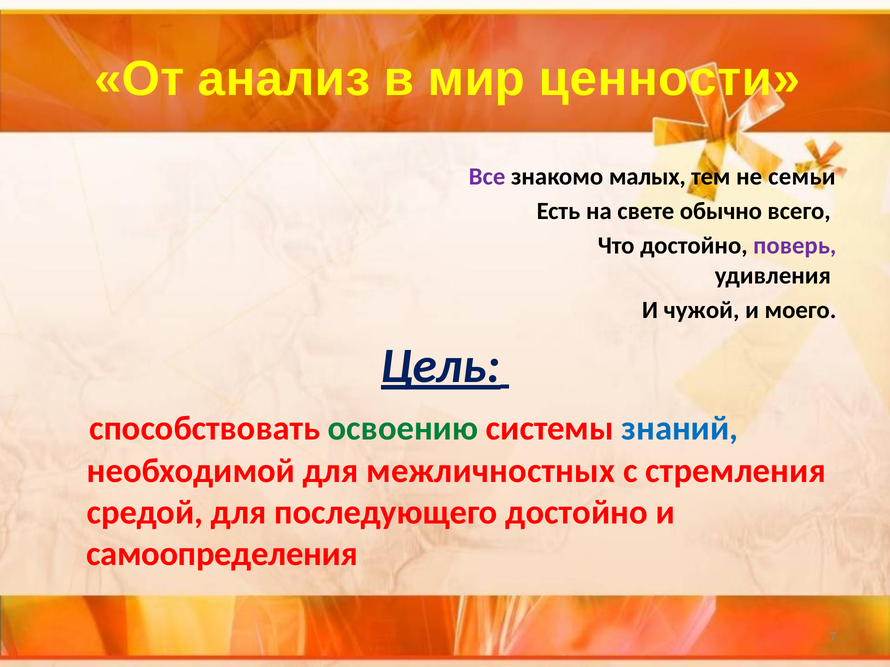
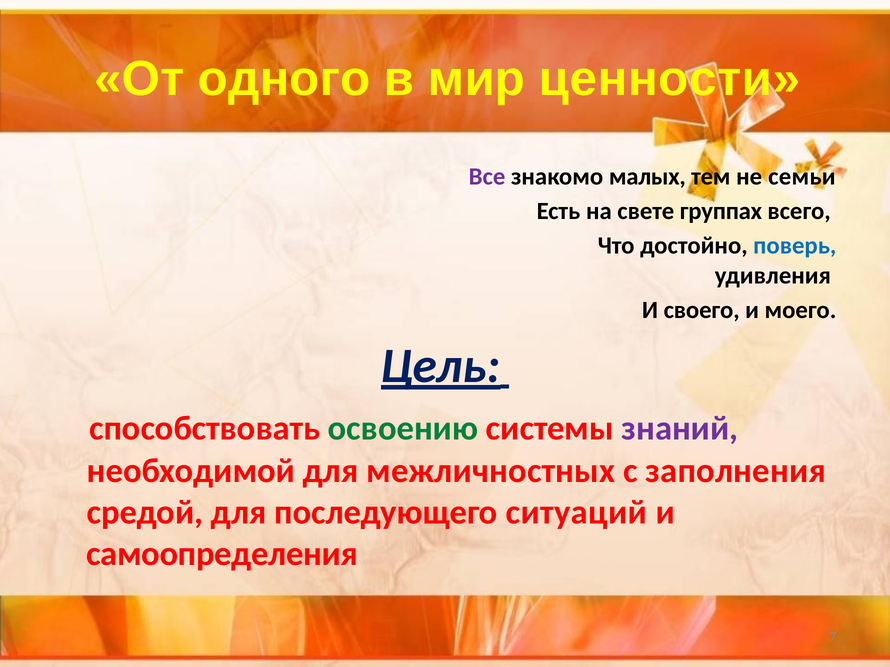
анализ: анализ -> одного (284, 79)
обычно: обычно -> группах (721, 211)
поверь colour: purple -> blue (795, 246)
чужой: чужой -> своего (702, 310)
знаний colour: blue -> purple (680, 429)
стремления: стремления -> заполнения (736, 471)
последующего достойно: достойно -> ситуаций (576, 513)
